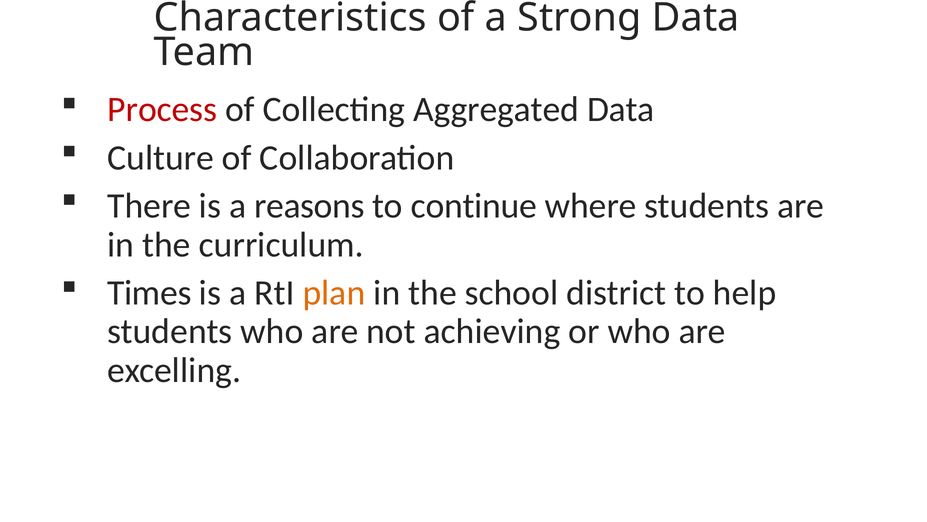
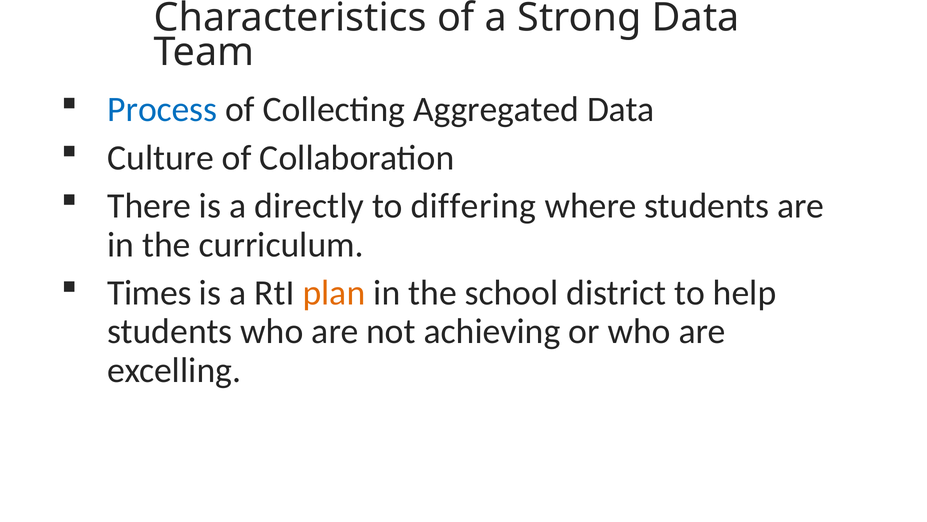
Process colour: red -> blue (162, 109)
reasons: reasons -> directly (309, 206)
continue: continue -> differing (474, 206)
